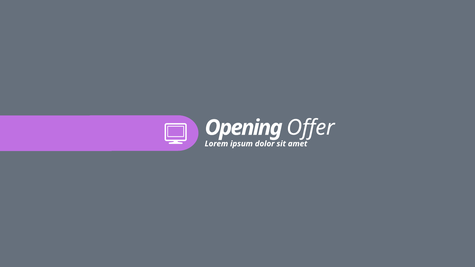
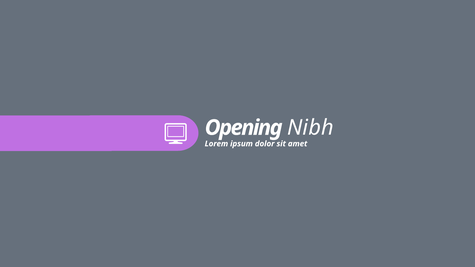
Offer: Offer -> Nibh (310, 128)
